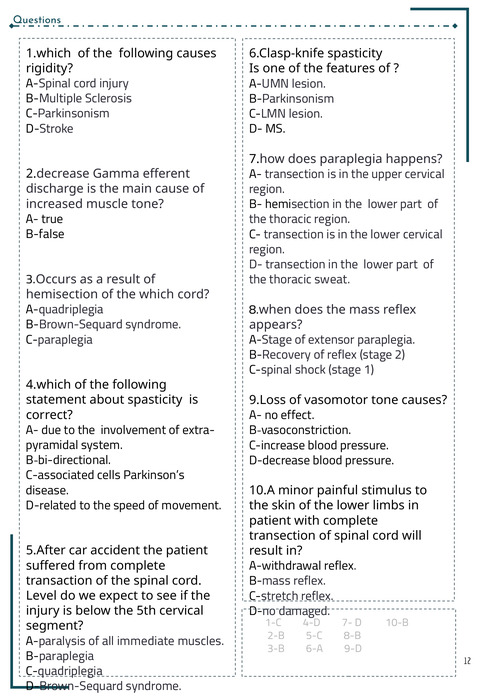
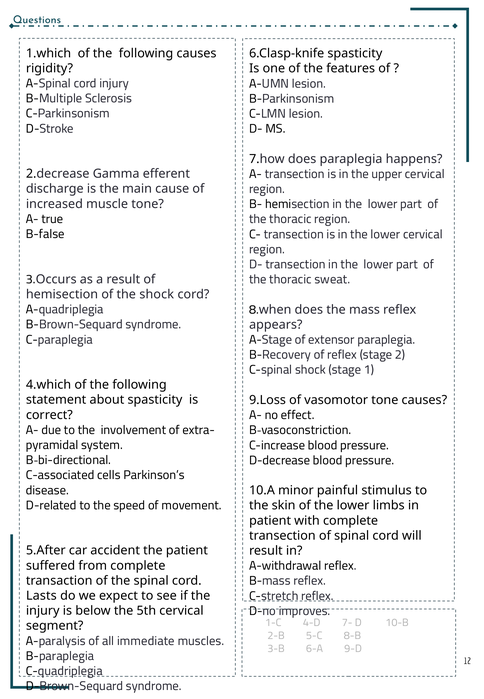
the which: which -> shock (157, 294)
Level: Level -> Lasts (41, 596)
damaged: damaged -> improves (305, 611)
